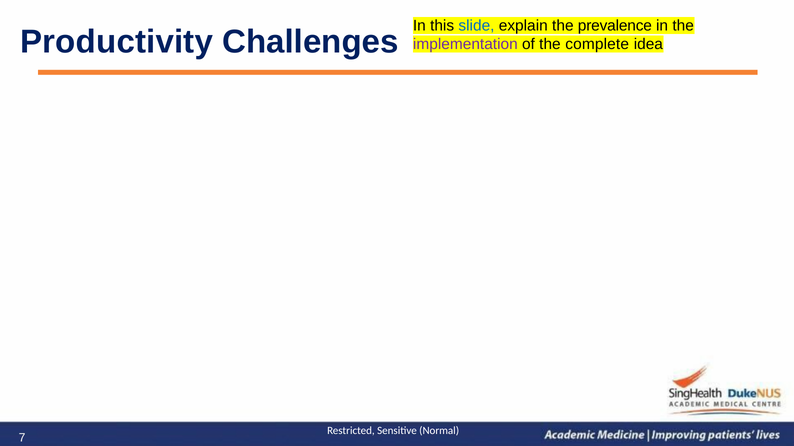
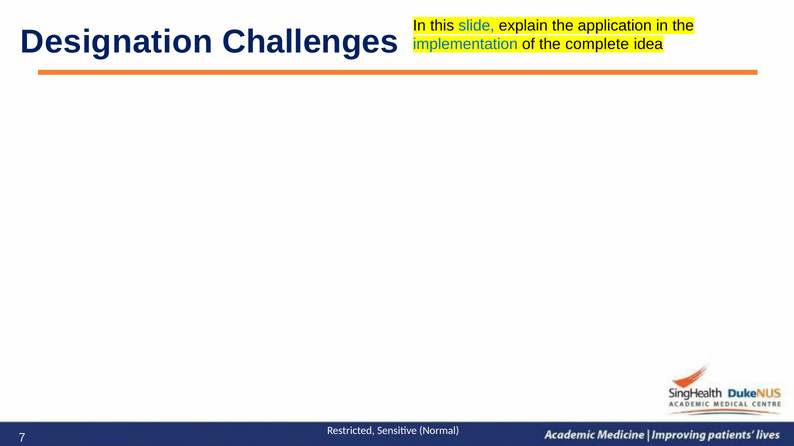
prevalence: prevalence -> application (615, 26)
Productivity: Productivity -> Designation (117, 42)
implementation colour: purple -> blue (465, 44)
